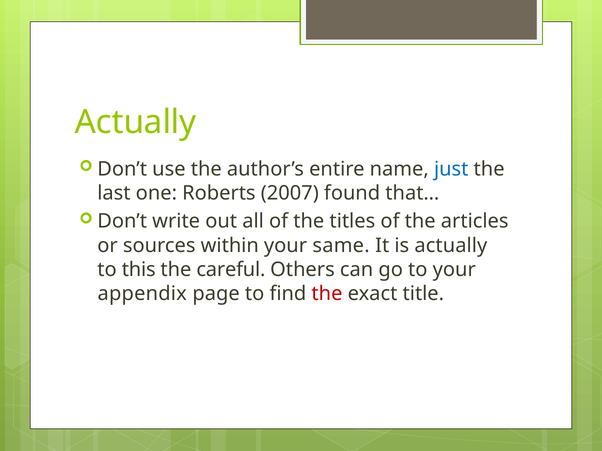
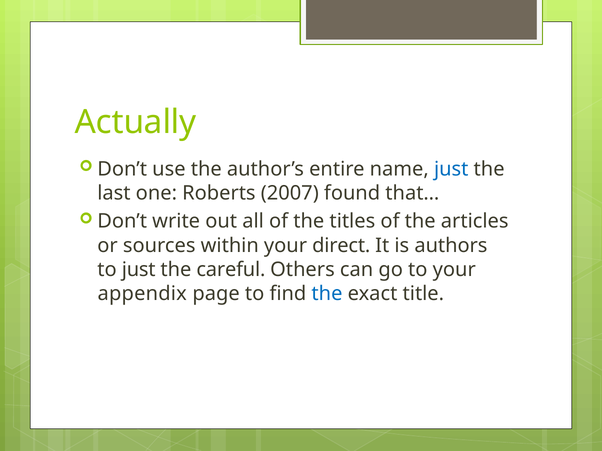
same: same -> direct (341, 246)
is actually: actually -> authors (451, 246)
to this: this -> just (139, 270)
the colour: red -> blue (327, 294)
